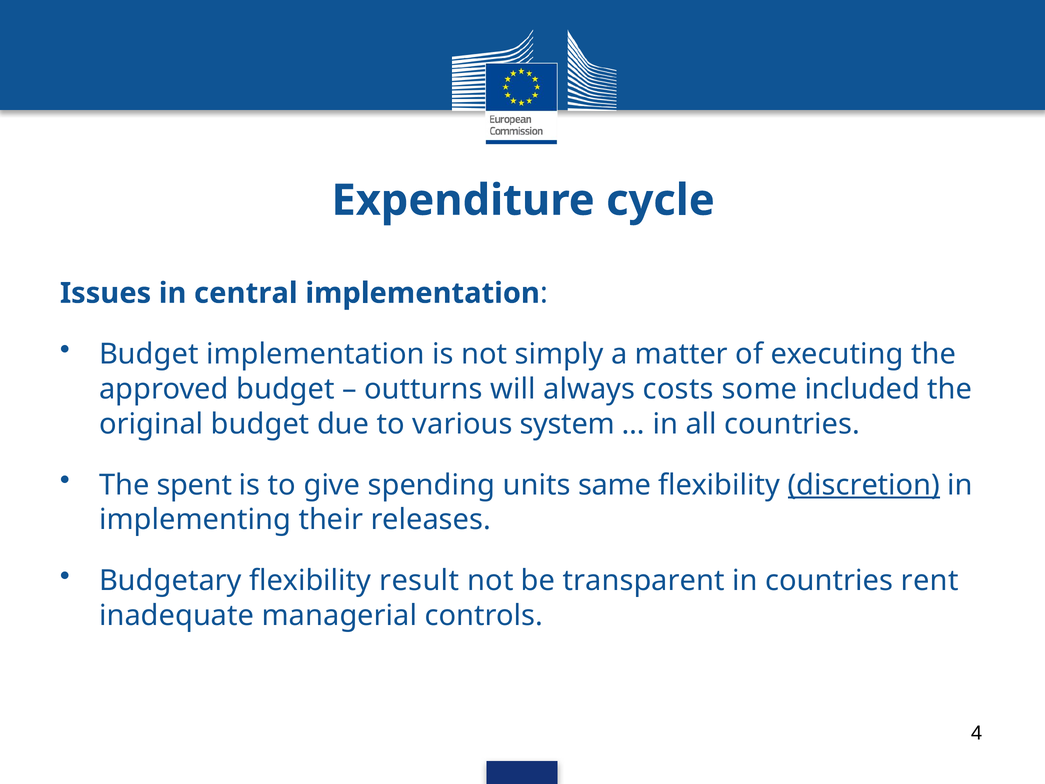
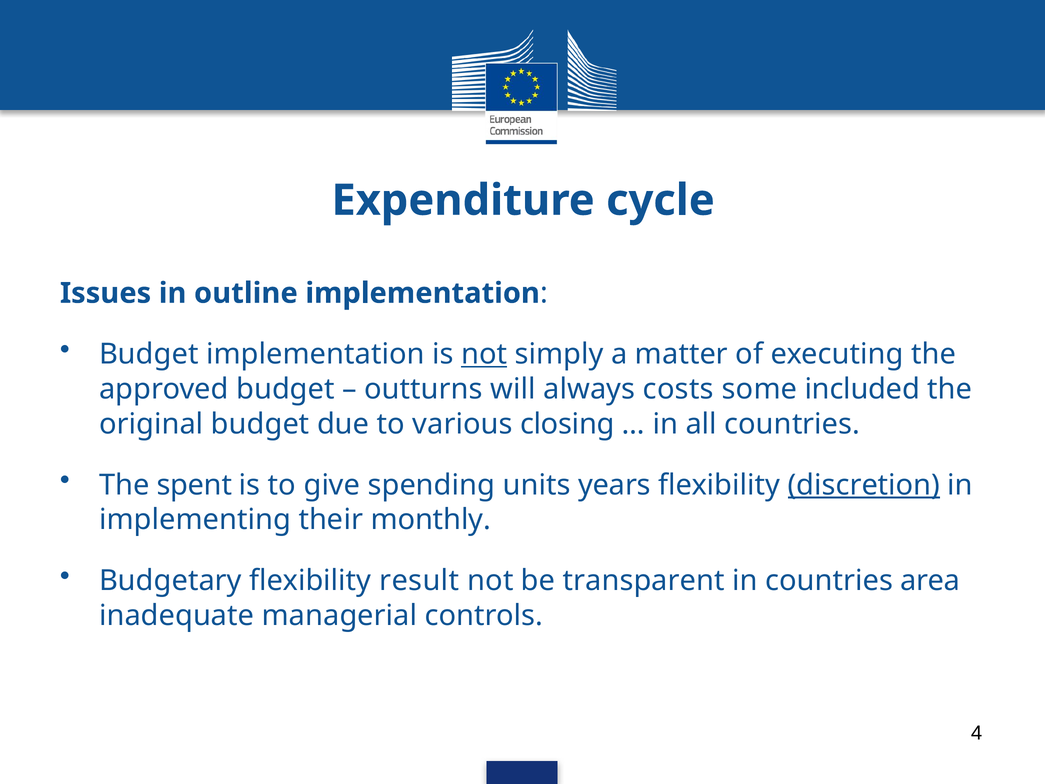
central: central -> outline (246, 293)
not underline: none -> present (484, 354)
system: system -> closing (567, 424)
same: same -> years (614, 485)
releases: releases -> monthly (431, 520)
rent: rent -> area (930, 581)
